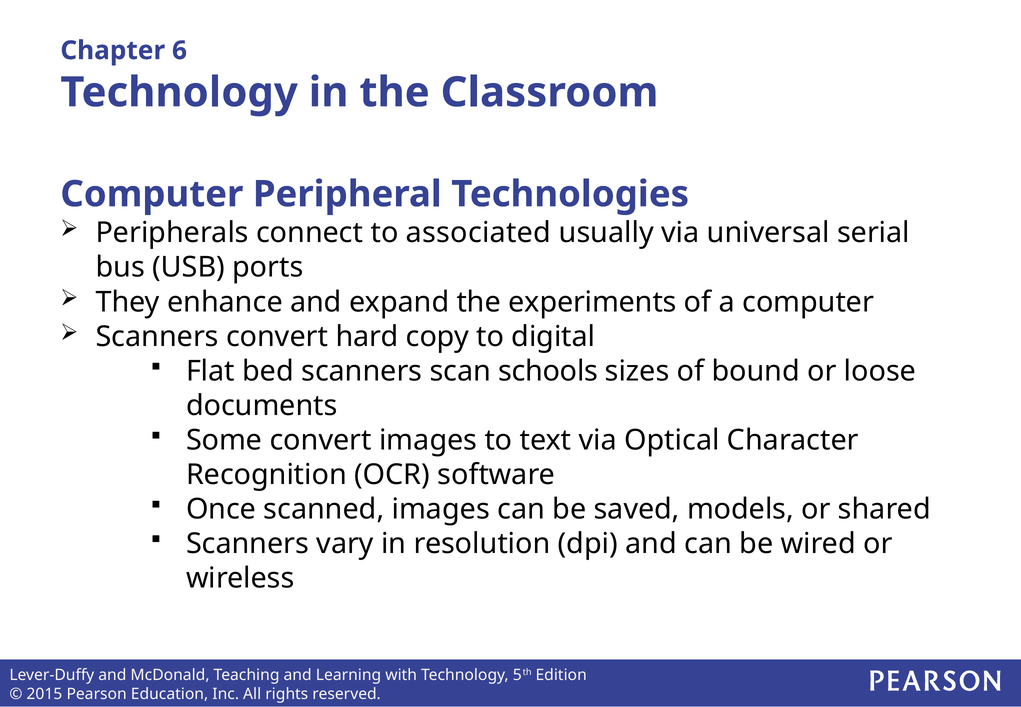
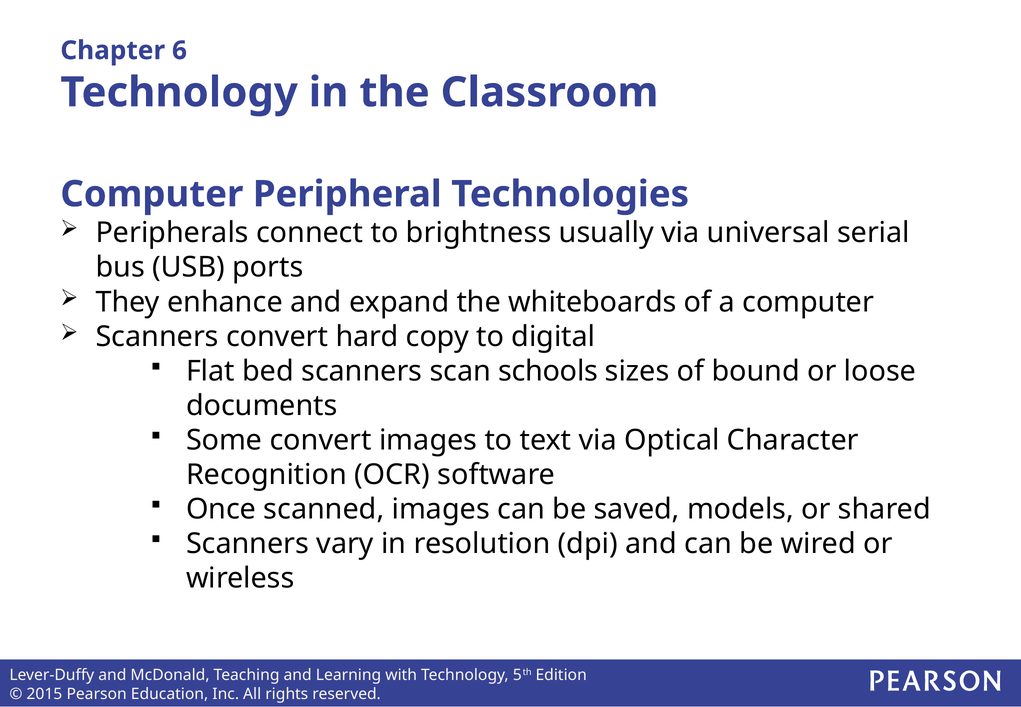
associated: associated -> brightness (479, 233)
experiments: experiments -> whiteboards (592, 302)
